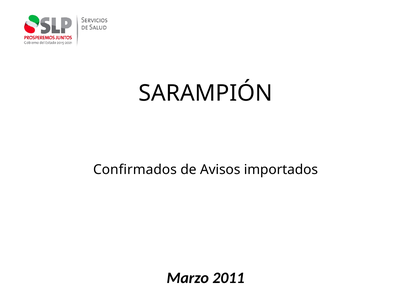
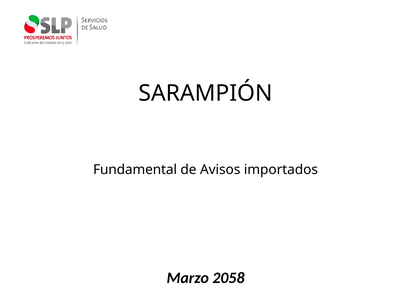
Confirmados: Confirmados -> Fundamental (135, 170)
2011: 2011 -> 2058 (228, 278)
